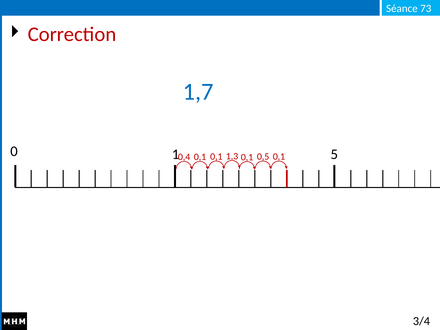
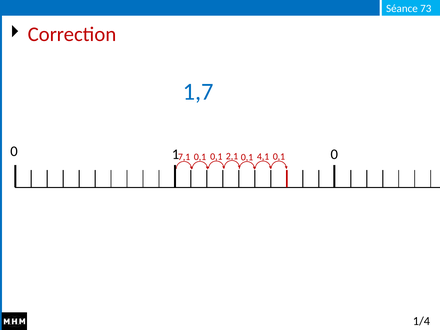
0 5: 5 -> 0 (334, 154)
0,4: 0,4 -> 7,1 (184, 157)
1,3: 1,3 -> 2,1 (232, 156)
0,5: 0,5 -> 4,1 (263, 157)
3/4: 3/4 -> 1/4 (421, 321)
